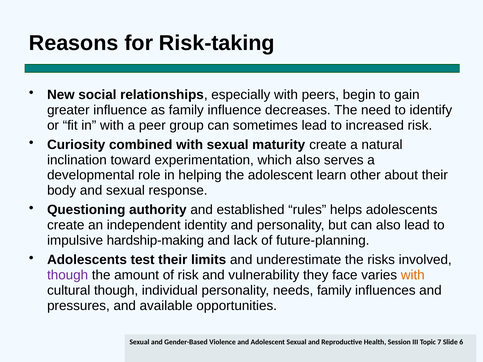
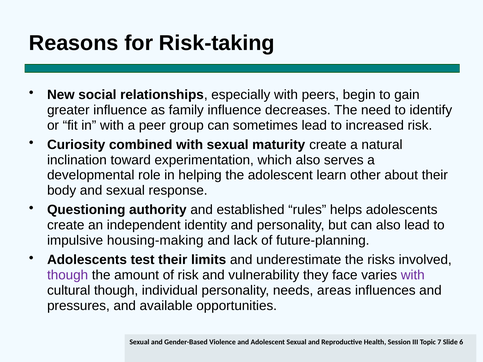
hardship-making: hardship-making -> housing-making (155, 241)
with colour: orange -> purple (413, 275)
needs family: family -> areas (334, 291)
